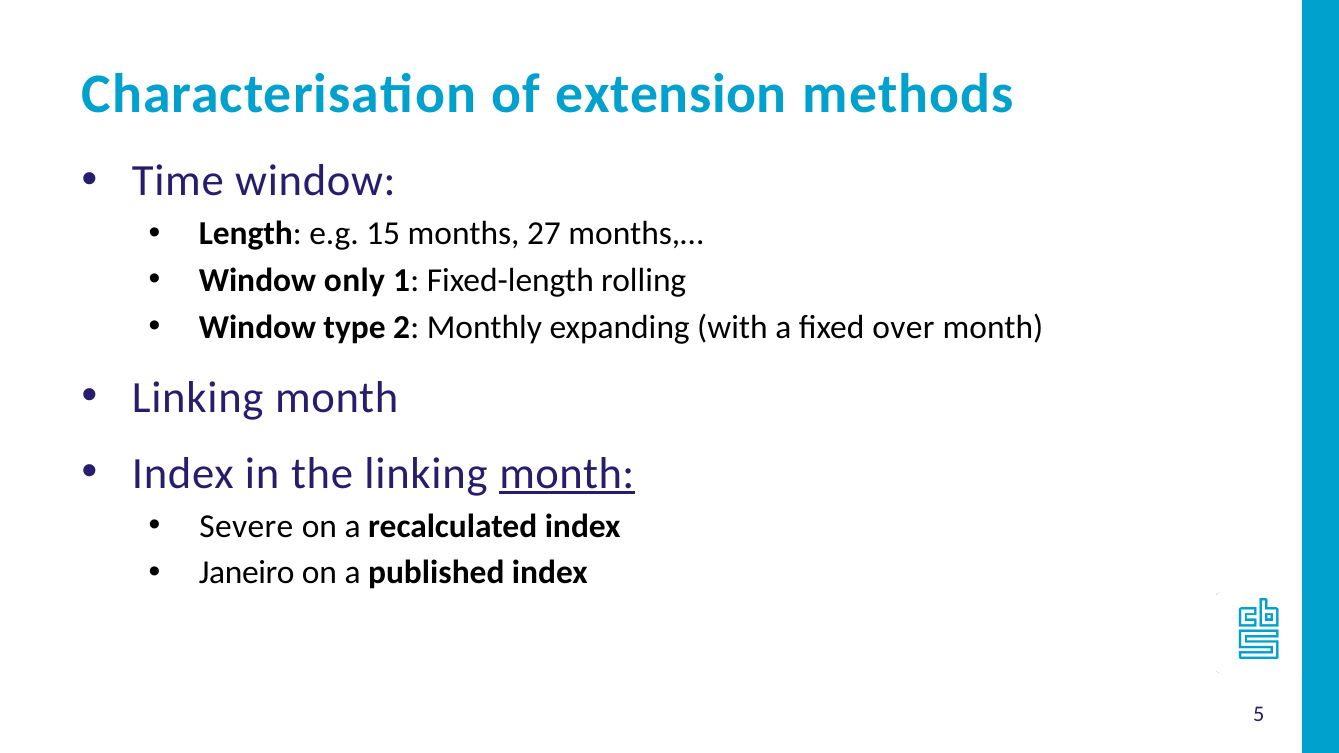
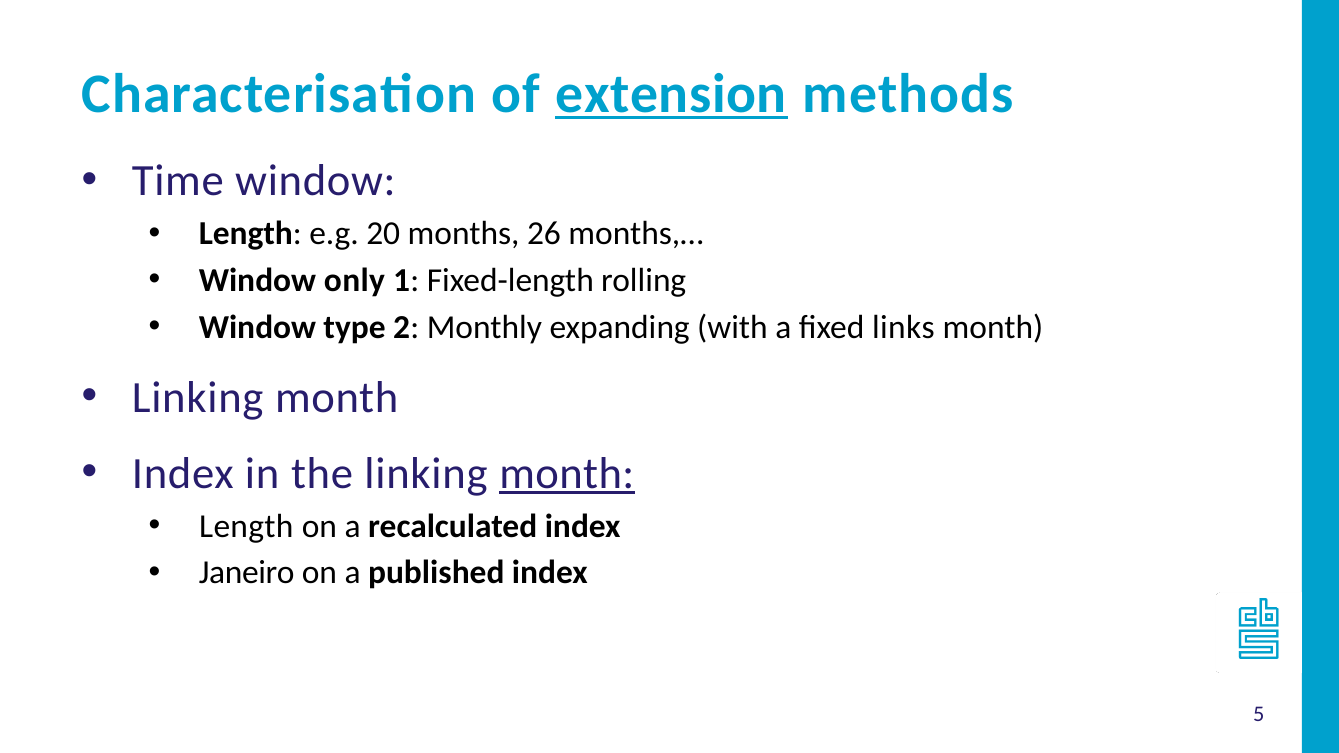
extension underline: none -> present (671, 94)
15: 15 -> 20 (383, 234)
27: 27 -> 26 (544, 234)
over: over -> links (903, 328)
Severe: Severe -> Length (246, 526)
